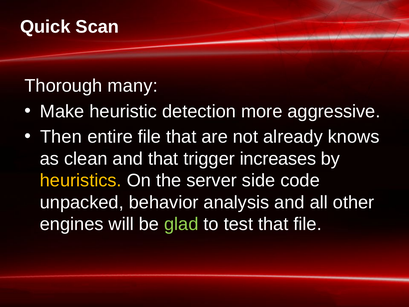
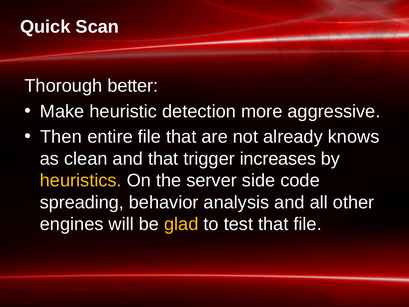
many: many -> better (133, 86)
unpacked: unpacked -> spreading (82, 202)
glad colour: light green -> yellow (181, 224)
